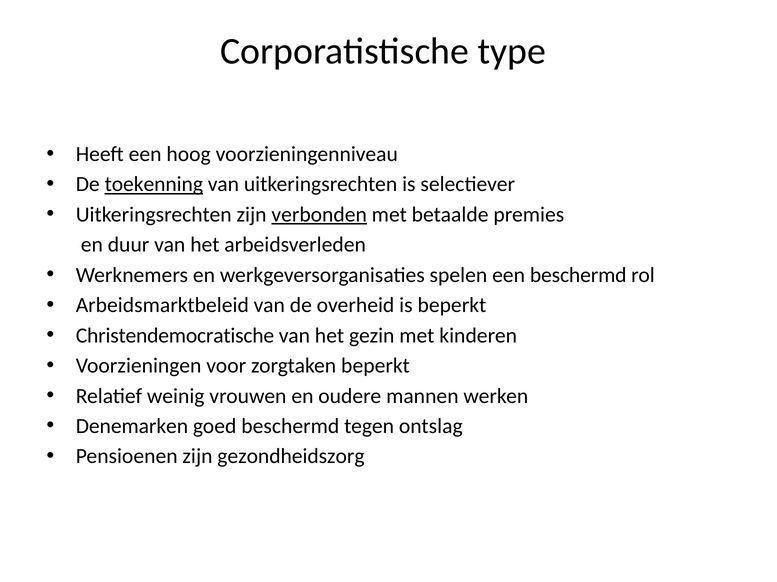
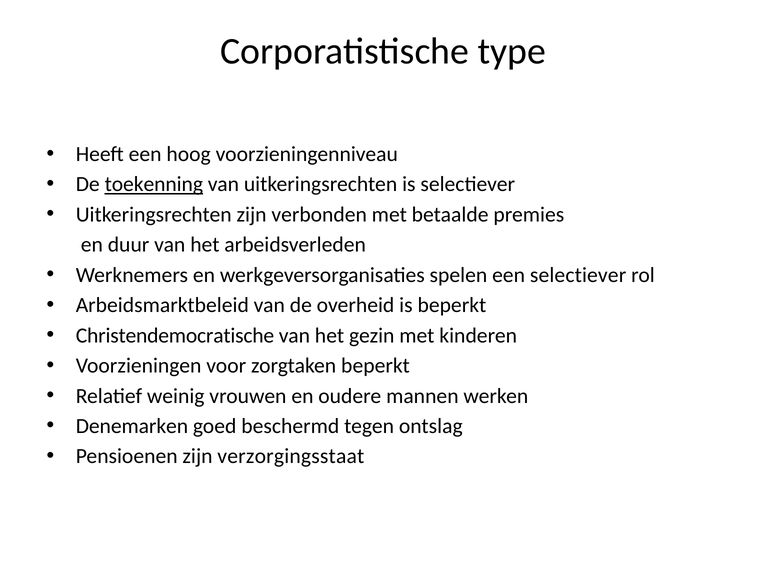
verbonden underline: present -> none (319, 215)
een beschermd: beschermd -> selectiever (578, 275)
gezondheidszorg: gezondheidszorg -> verzorgingsstaat (291, 457)
